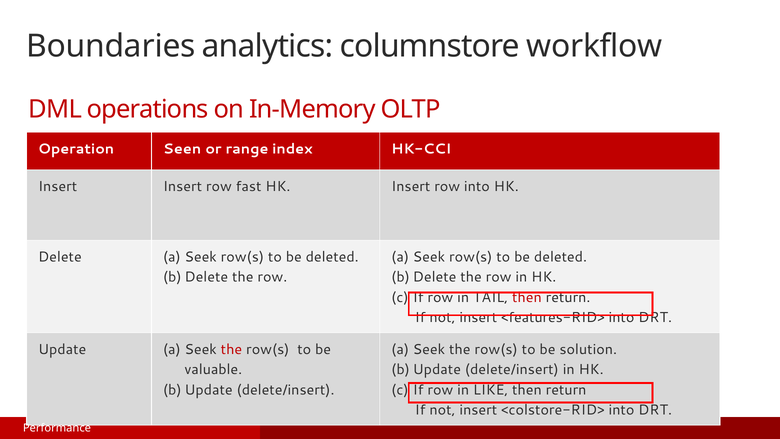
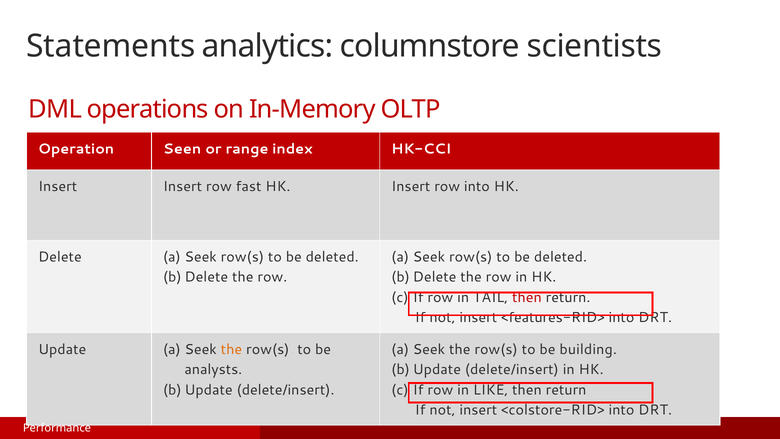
Boundaries: Boundaries -> Statements (111, 46)
workflow: workflow -> scientists (594, 46)
the colour: red -> orange (231, 349)
solution: solution -> building (588, 349)
valuable: valuable -> analysts (213, 369)
